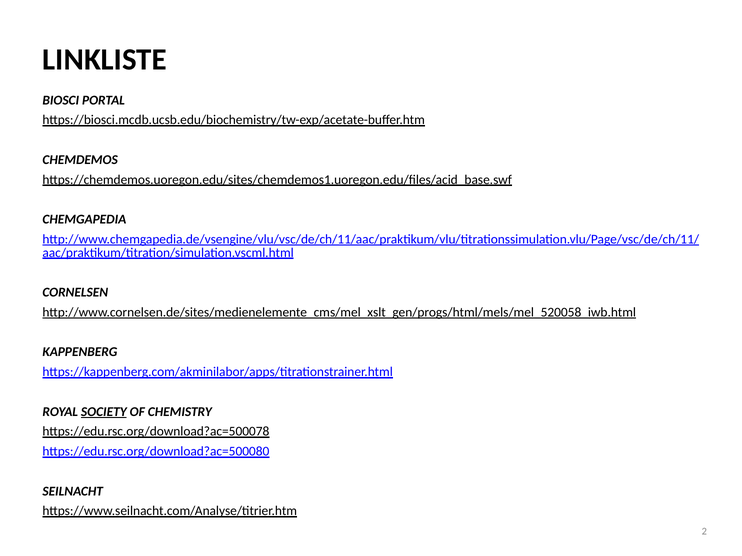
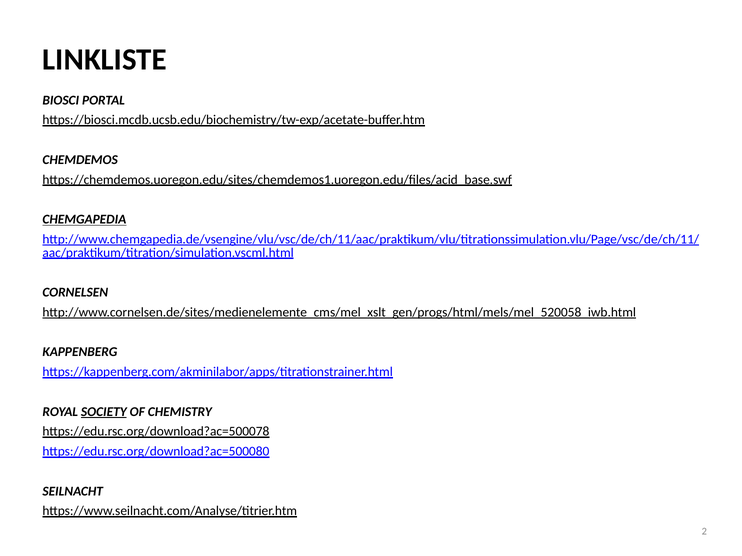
CHEMGAPEDIA underline: none -> present (84, 220)
